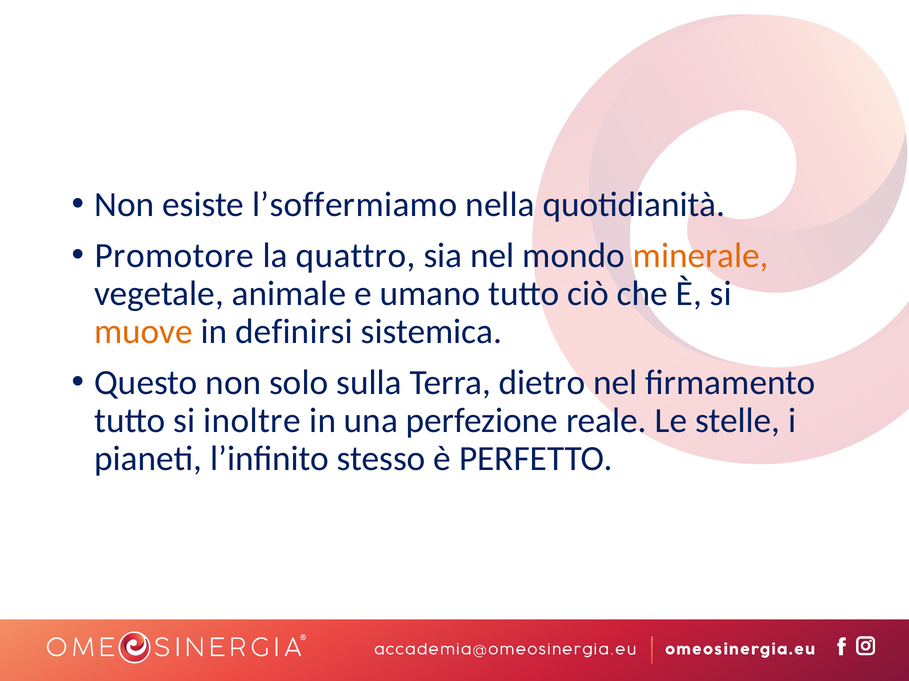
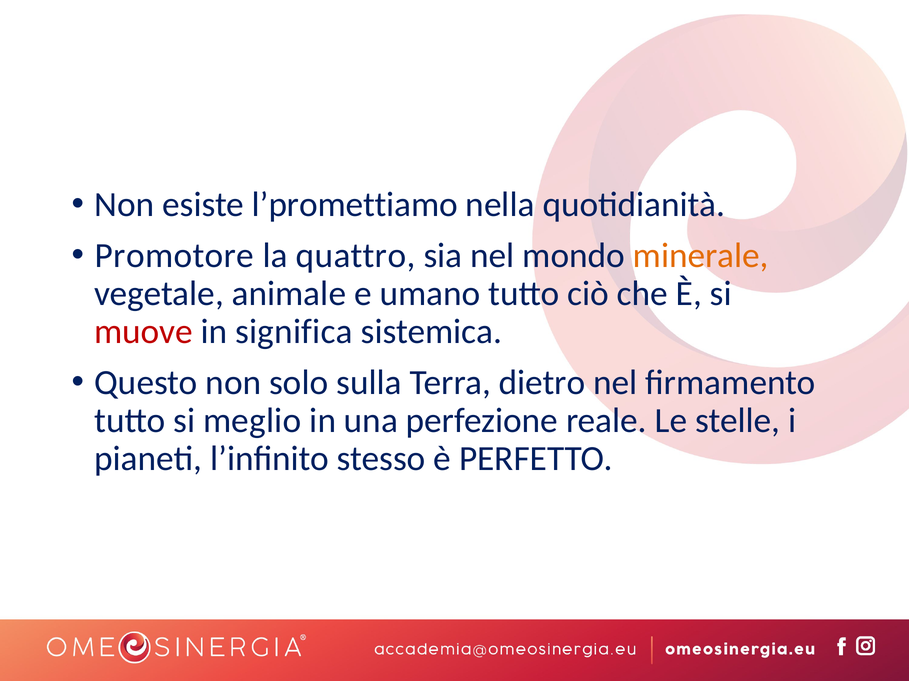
l’soffermiamo: l’soffermiamo -> l’promettiamo (355, 205)
muove colour: orange -> red (144, 332)
definirsi: definirsi -> significa (294, 332)
inoltre: inoltre -> meglio (252, 421)
